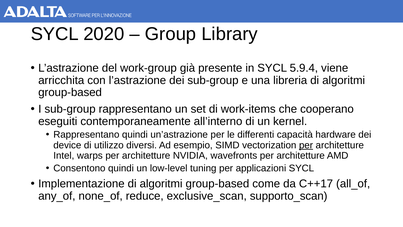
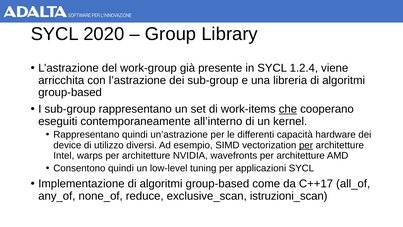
5.9.4: 5.9.4 -> 1.2.4 (304, 68)
che underline: none -> present (288, 109)
supporto_scan: supporto_scan -> istruzioni_scan (289, 196)
